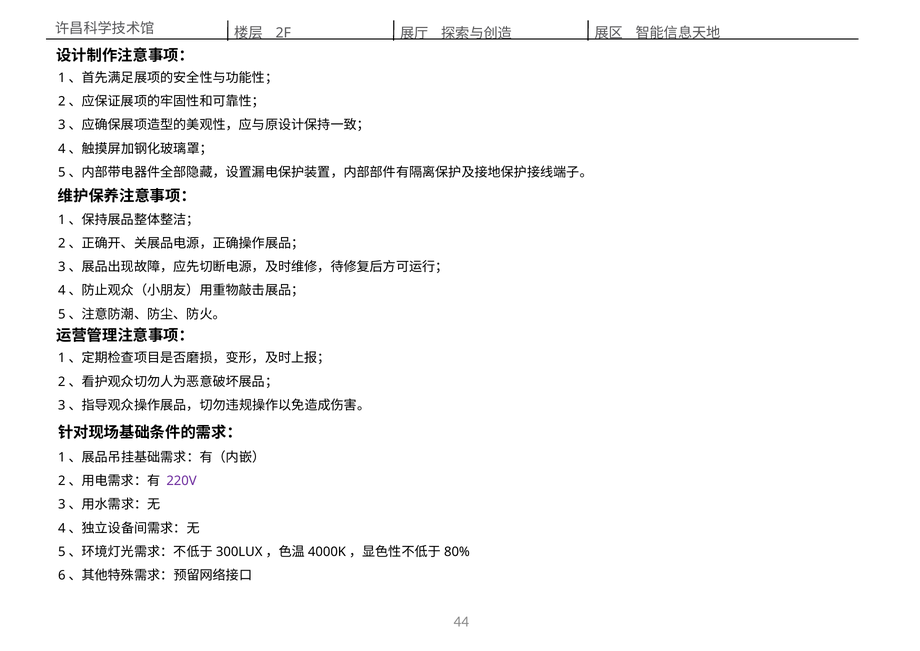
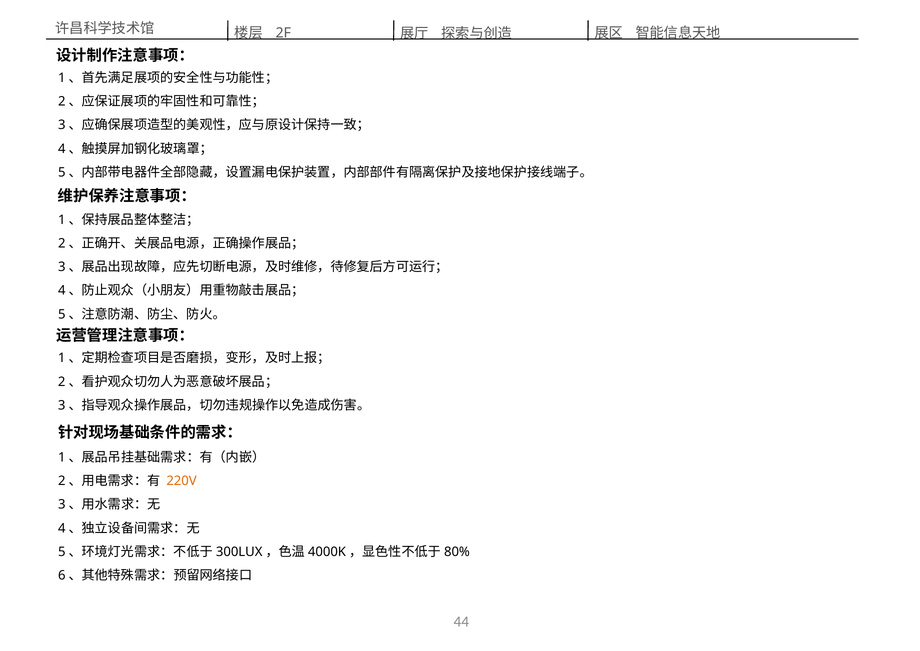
220V colour: purple -> orange (182, 481)
